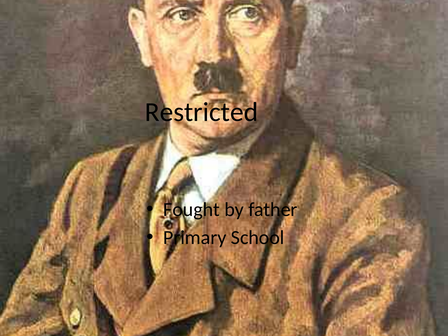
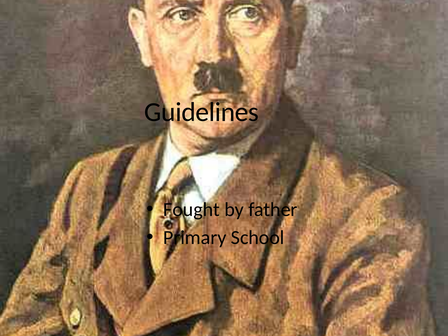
Restricted: Restricted -> Guidelines (202, 112)
